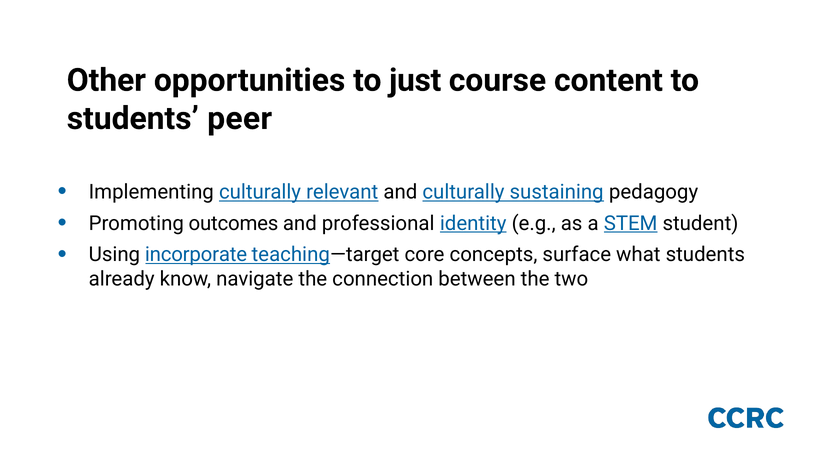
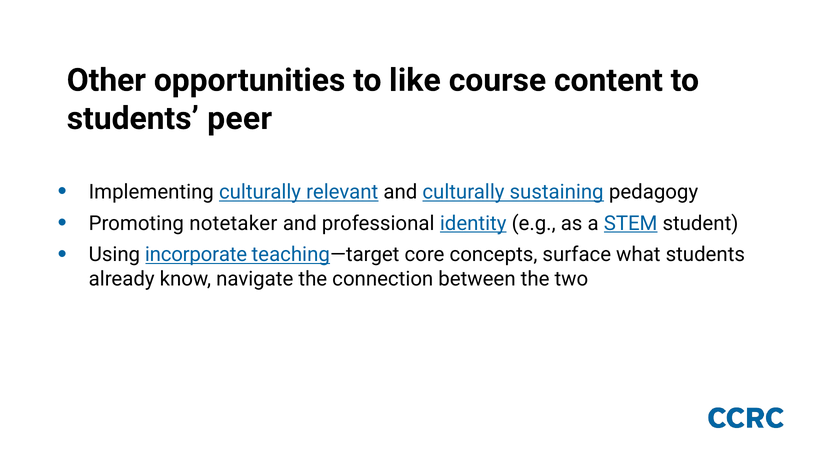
just: just -> like (415, 80)
outcomes: outcomes -> notetaker (233, 223)
